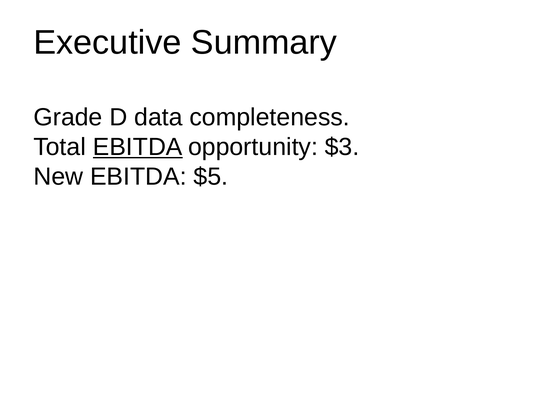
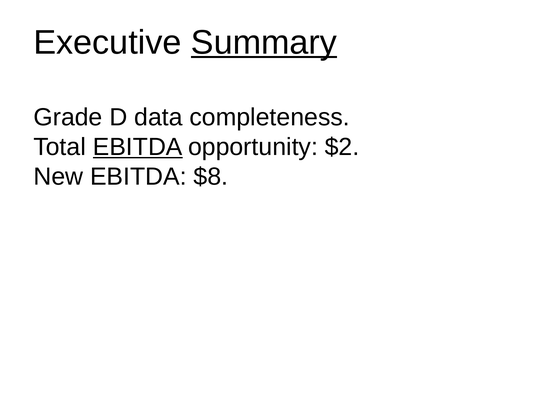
Summary underline: none -> present (264, 42)
$3: $3 -> $2 (342, 147)
$5: $5 -> $8 (211, 177)
